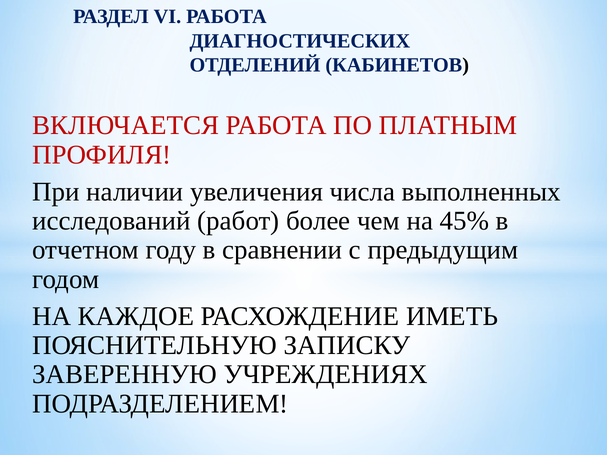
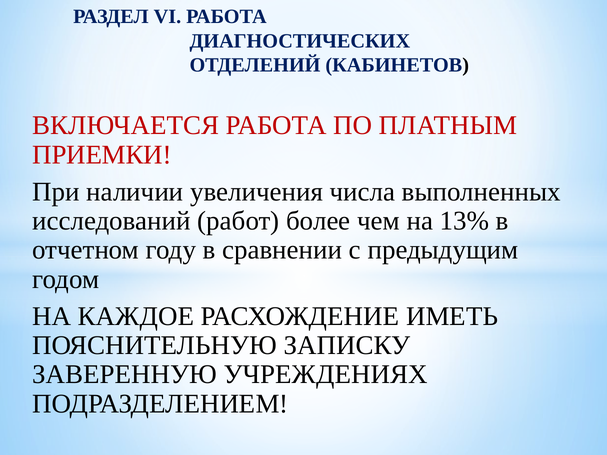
ПРОФИЛЯ: ПРОФИЛЯ -> ПРИЕМКИ (102, 155)
45%: 45% -> 13% (464, 221)
